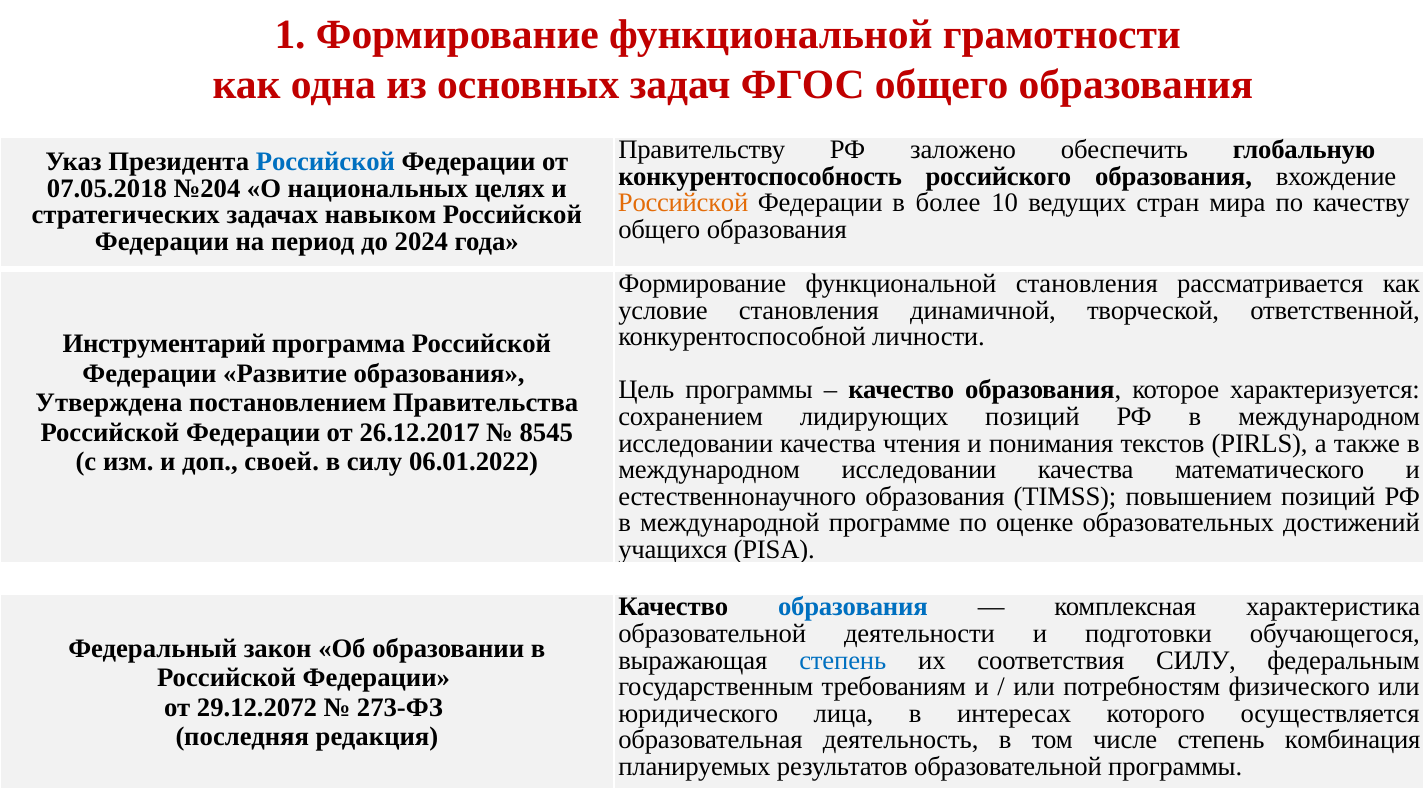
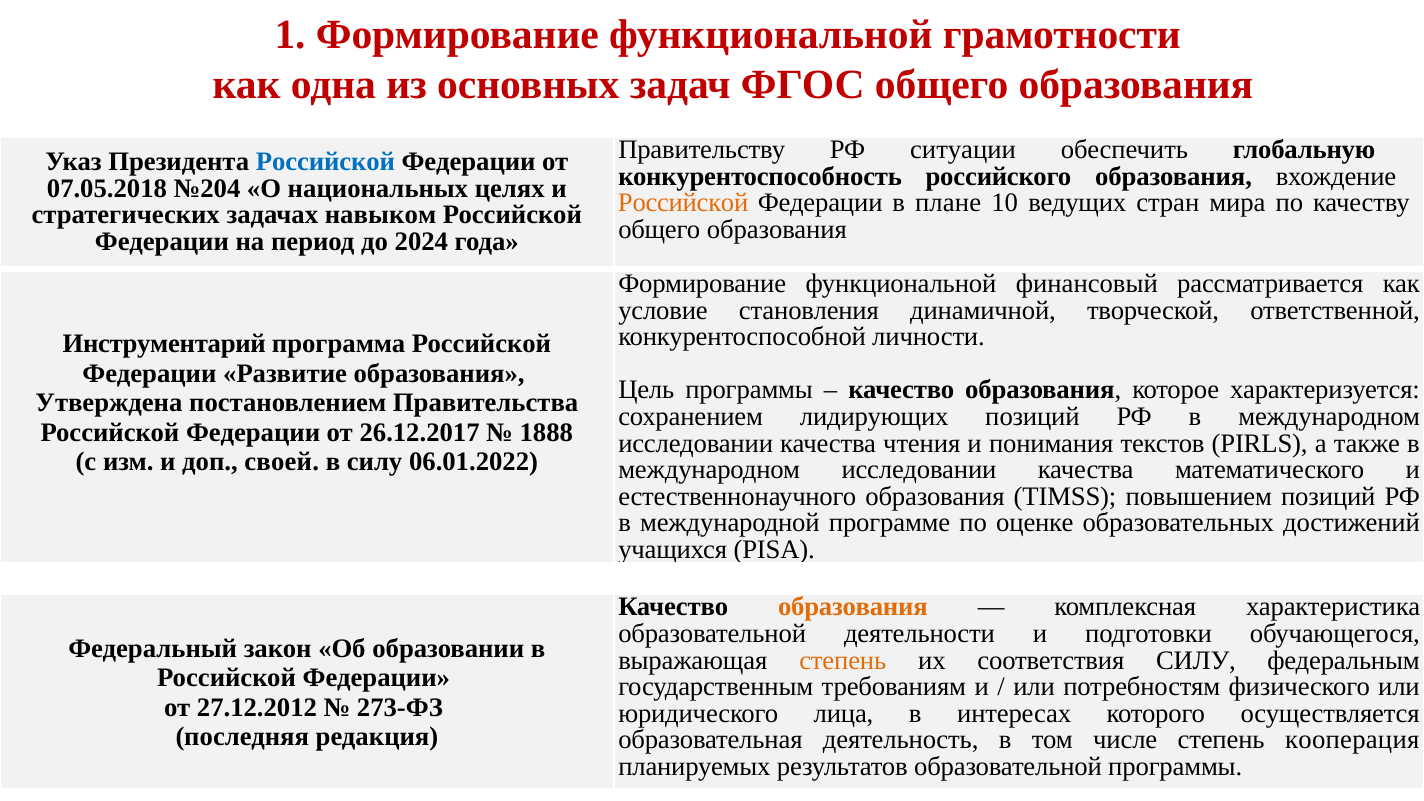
заложено: заложено -> ситуации (963, 150)
более: более -> плане (948, 203)
функциональной становления: становления -> финансовый (1087, 284)
8545: 8545 -> 1888 (546, 433)
образования colour: blue -> orange (853, 607)
степень colour: blue -> orange (843, 660)
29.12.2072: 29.12.2072 -> 27.12.2012 (257, 707)
комбинация: комбинация -> кооперация (1352, 740)
